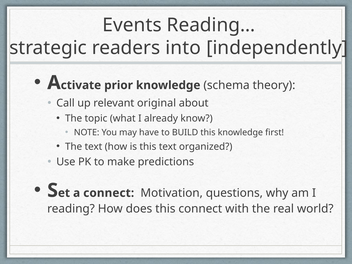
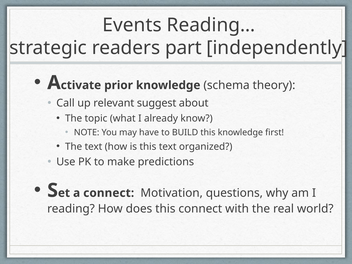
into: into -> part (183, 48)
original: original -> suggest (157, 103)
